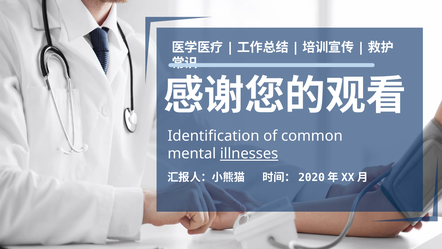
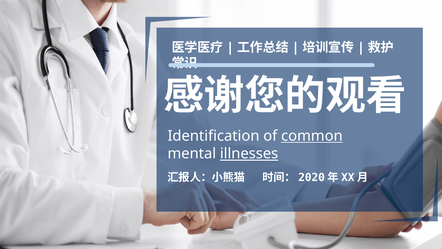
common underline: none -> present (312, 136)
